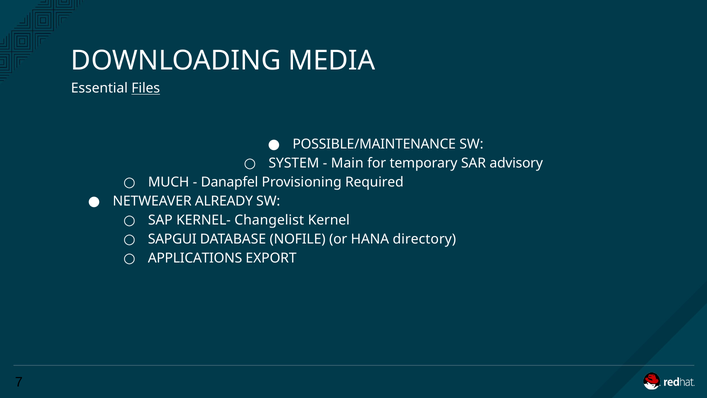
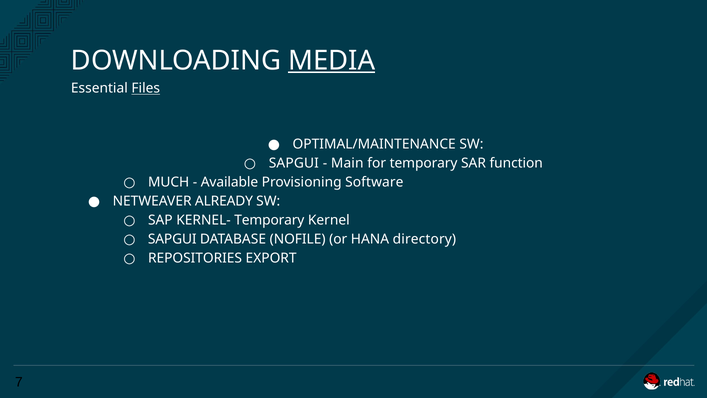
MEDIA underline: none -> present (332, 61)
POSSIBLE/MAINTENANCE: POSSIBLE/MAINTENANCE -> OPTIMAL/MAINTENANCE (374, 144)
SYSTEM: SYSTEM -> SAPGUI (294, 163)
advisory: advisory -> function (516, 163)
Danapfel: Danapfel -> Available (229, 182)
Required: Required -> Software (374, 182)
KERNEL- Changelist: Changelist -> Temporary (269, 220)
APPLICATIONS: APPLICATIONS -> REPOSITORIES (195, 258)
